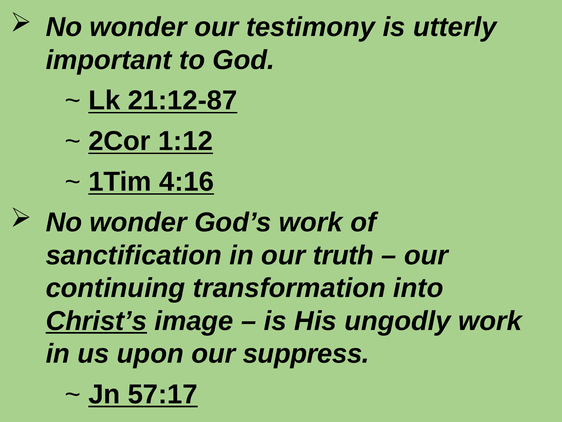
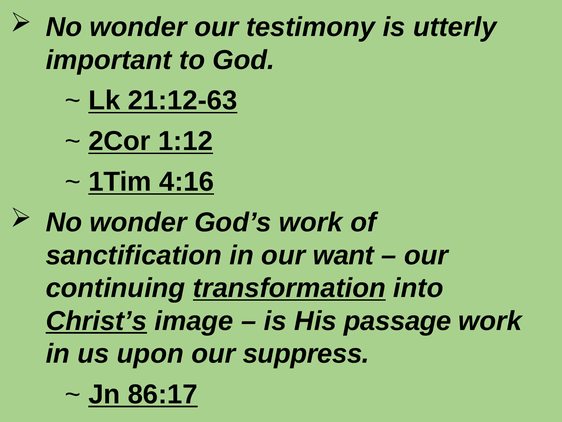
21:12-87: 21:12-87 -> 21:12-63 (182, 101)
truth: truth -> want (343, 255)
transformation underline: none -> present (289, 288)
ungodly: ungodly -> passage (398, 321)
57:17: 57:17 -> 86:17 (163, 394)
